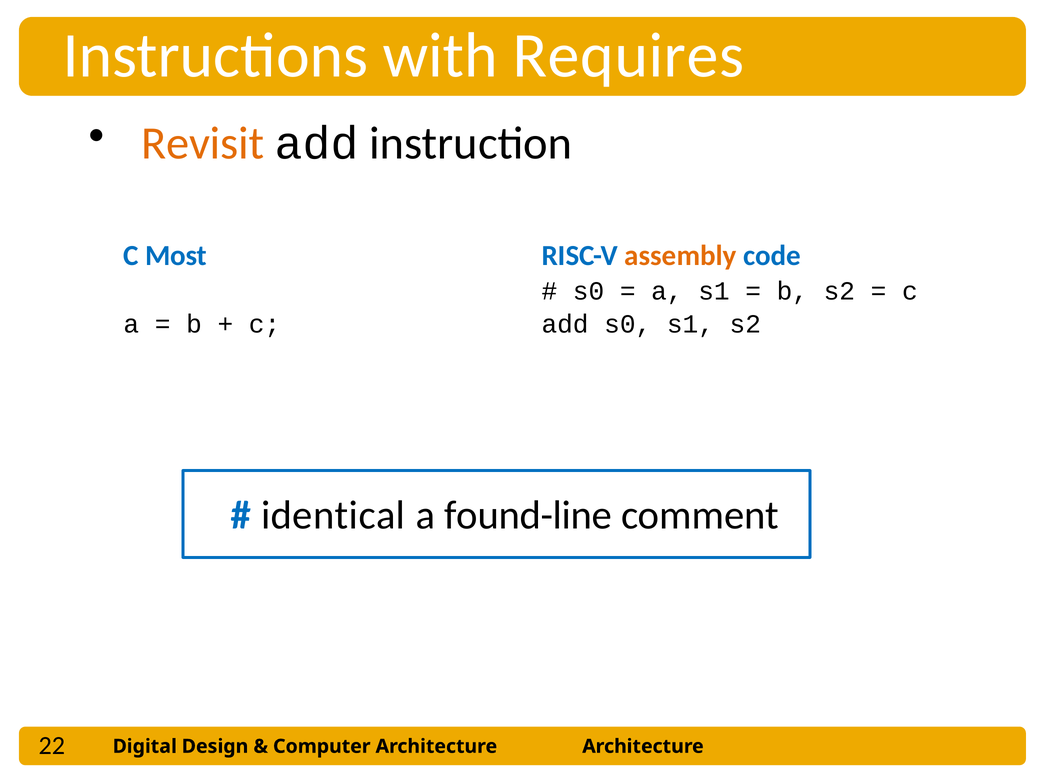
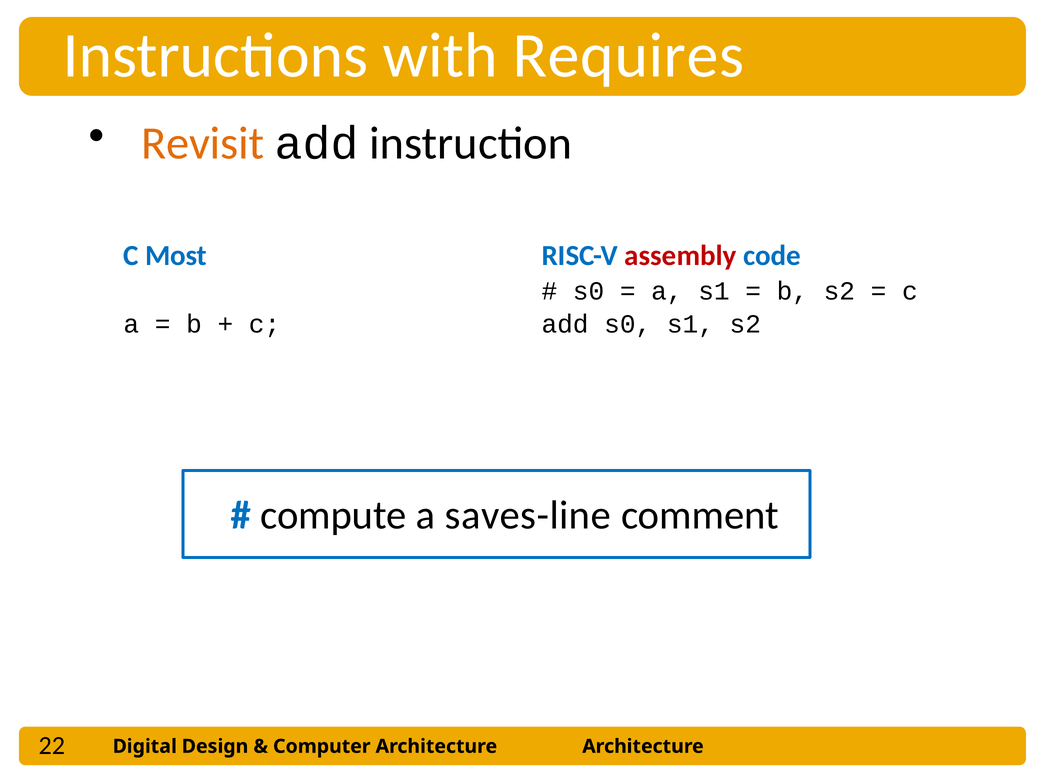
assembly colour: orange -> red (680, 256)
identical: identical -> compute (333, 515)
found-line: found-line -> saves-line (528, 515)
